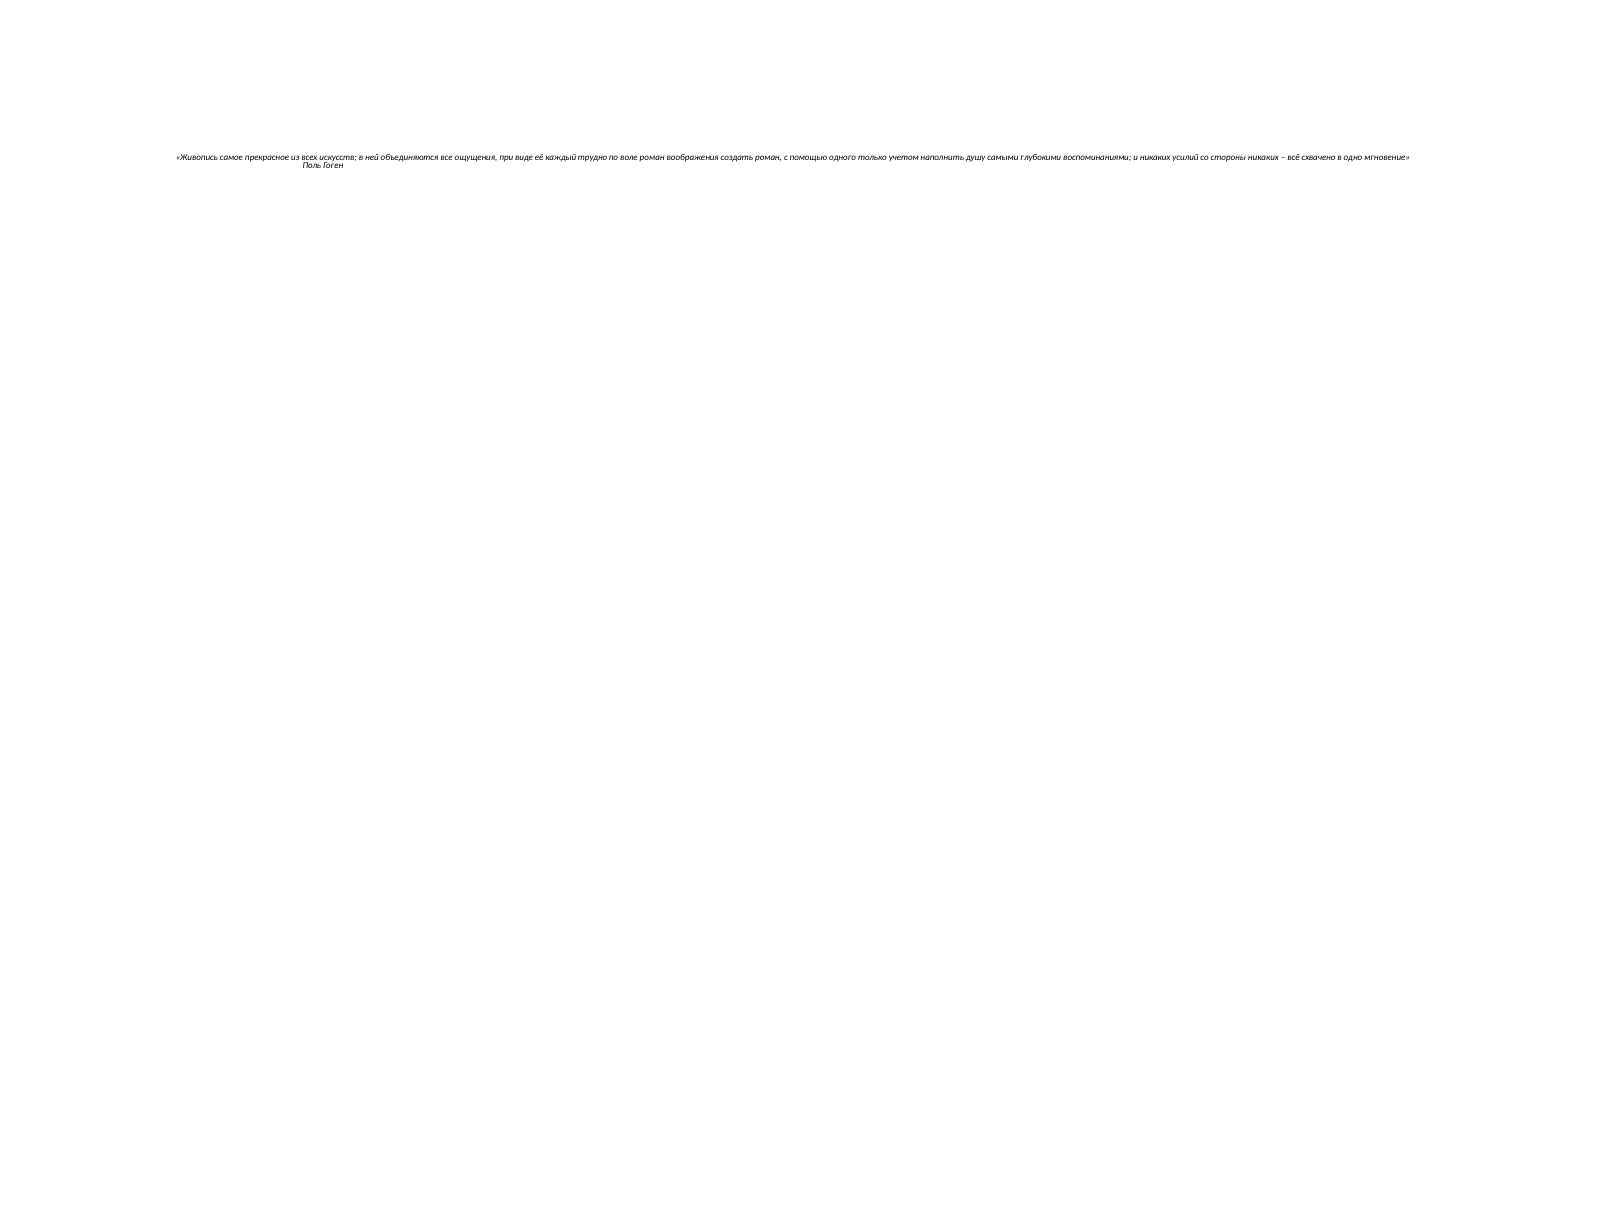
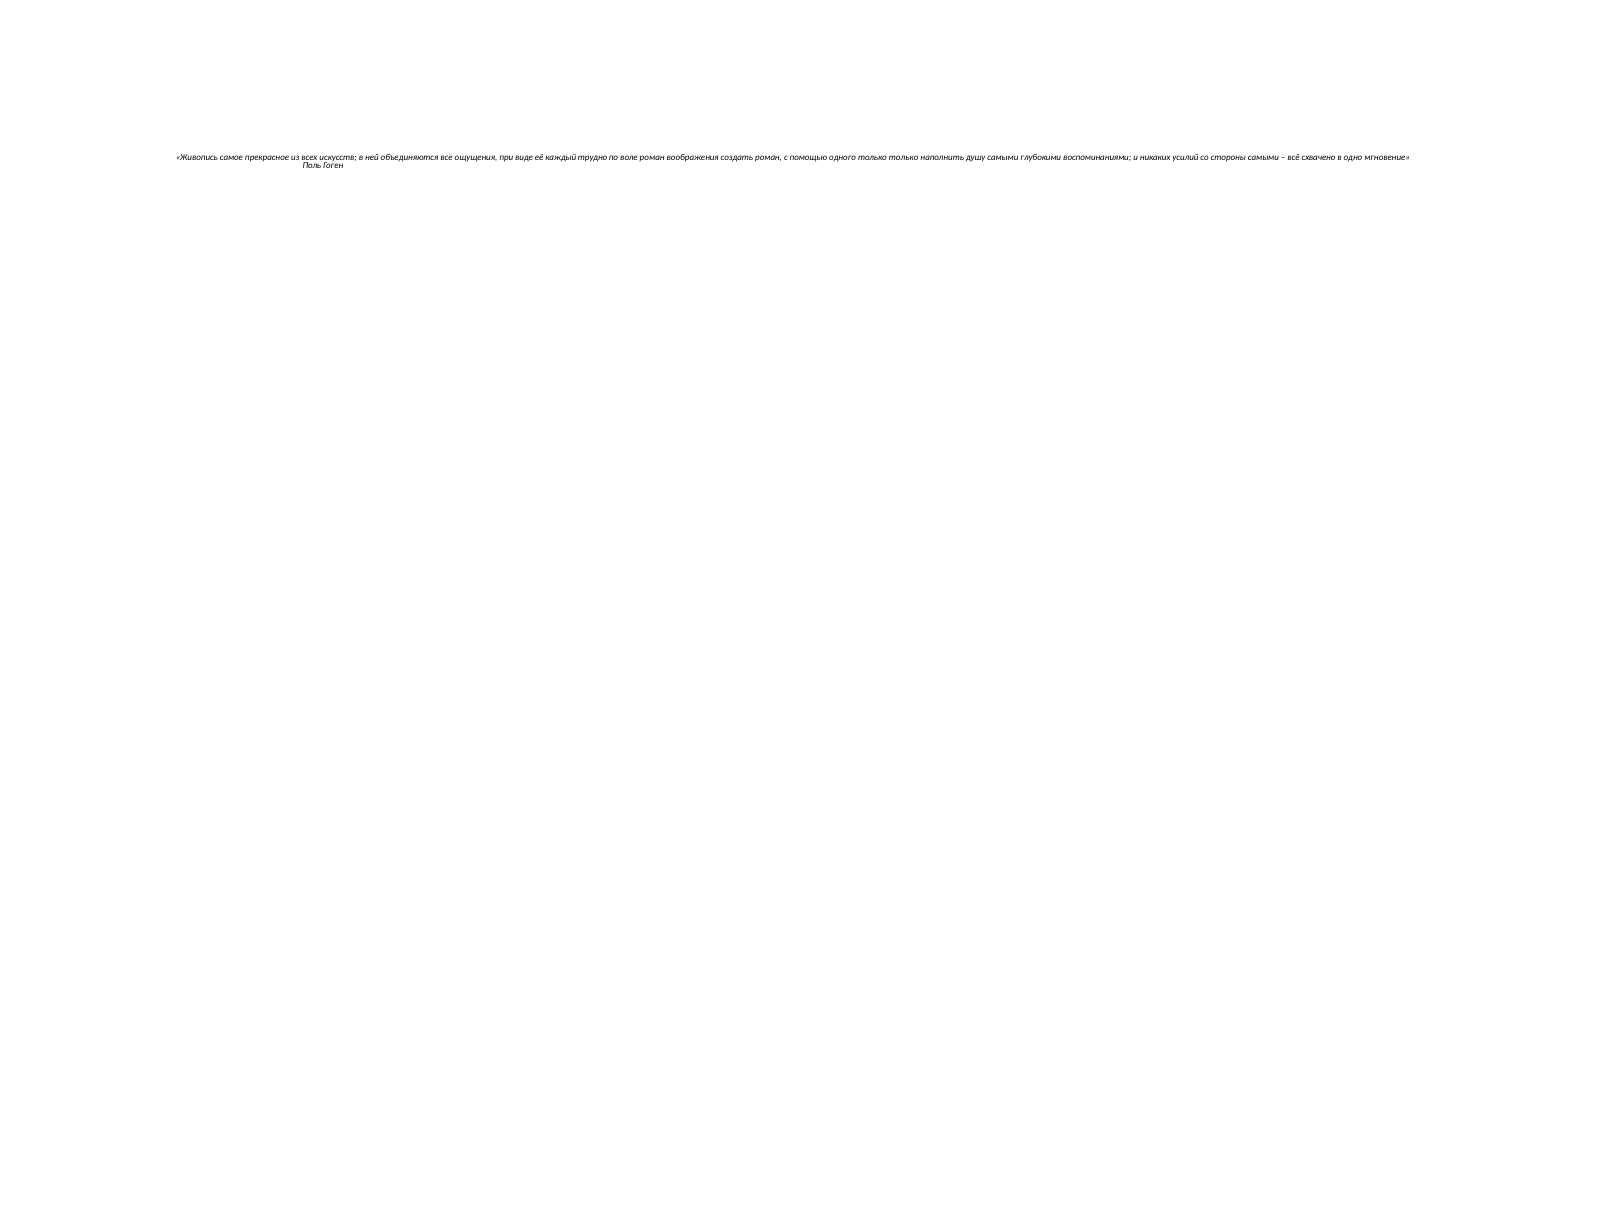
только учетом: учетом -> только (904, 157)
стороны никаких: никаких -> самыми (1263, 157)
